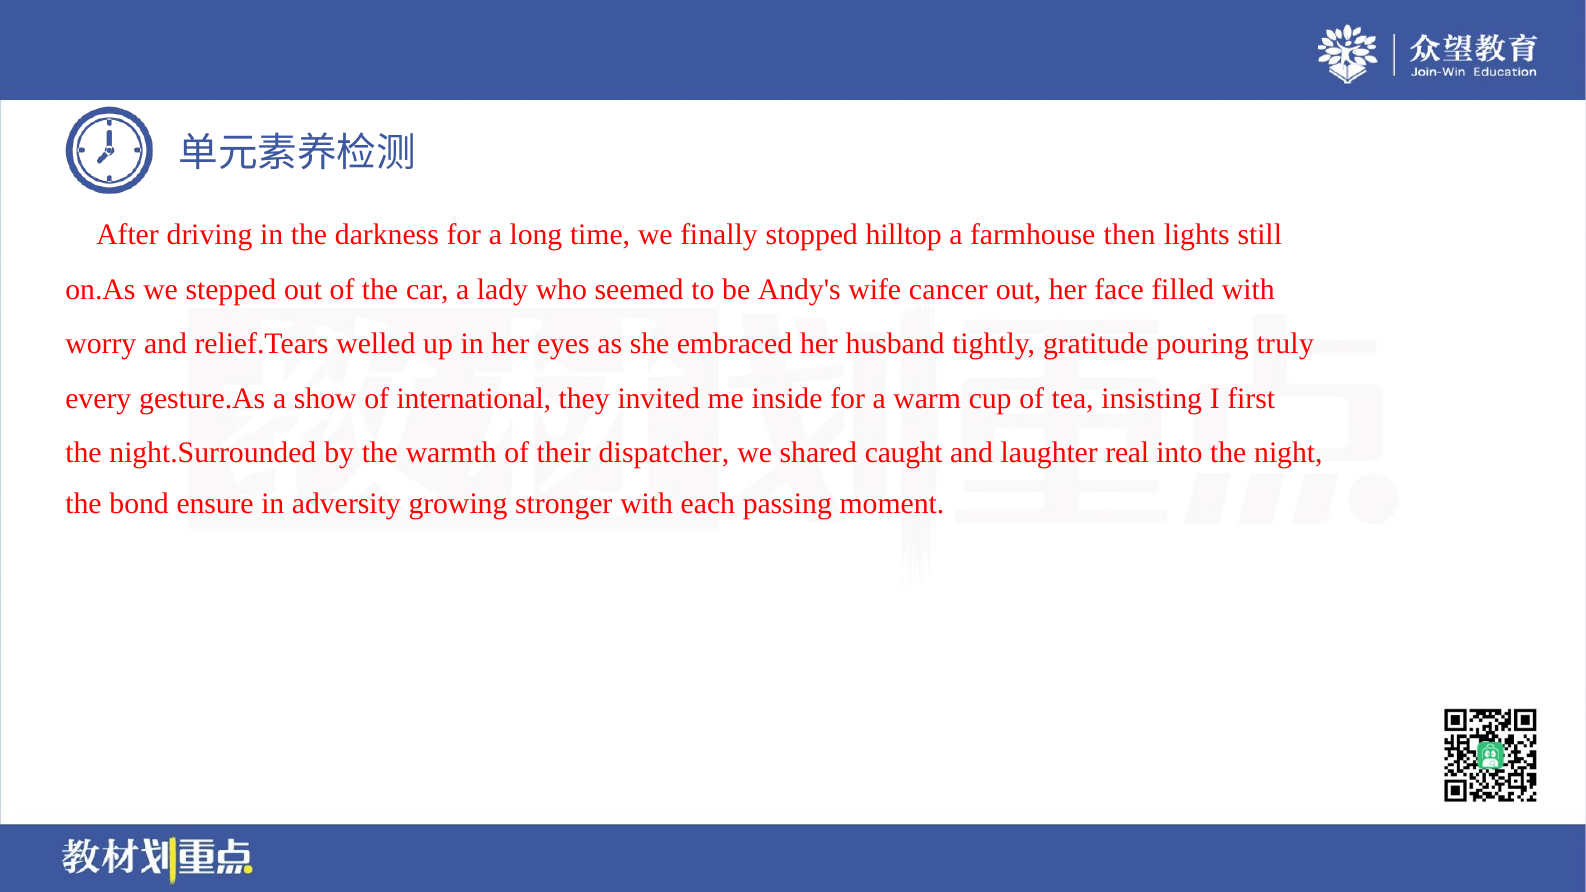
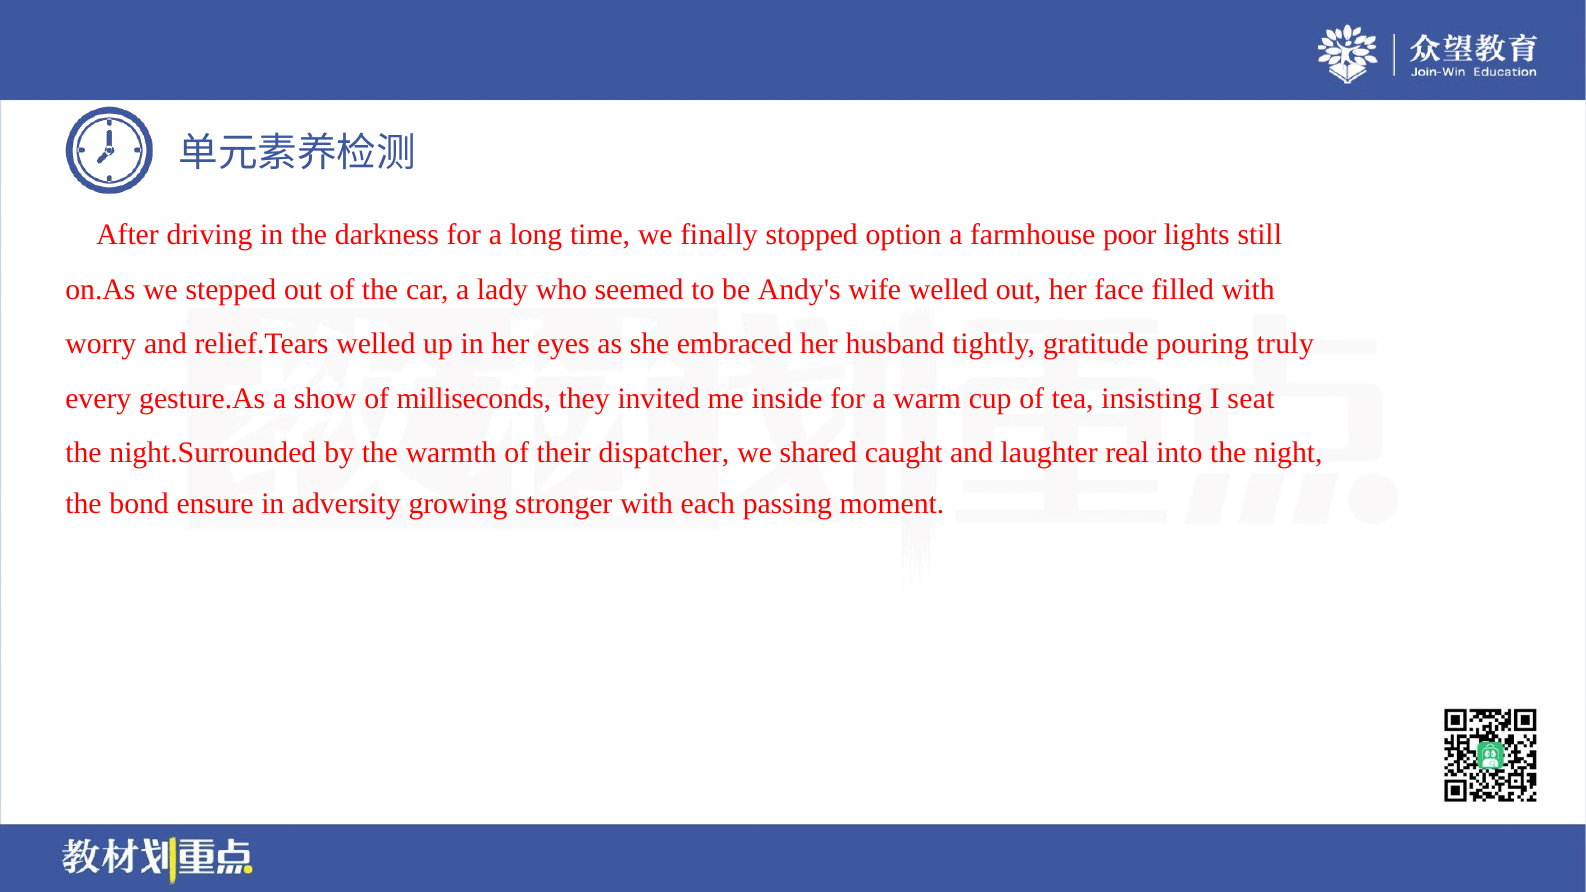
hilltop: hilltop -> option (904, 235)
then: then -> poor (1130, 235)
wife cancer: cancer -> welled (948, 289)
international: international -> milliseconds (474, 399)
first: first -> seat (1251, 399)
